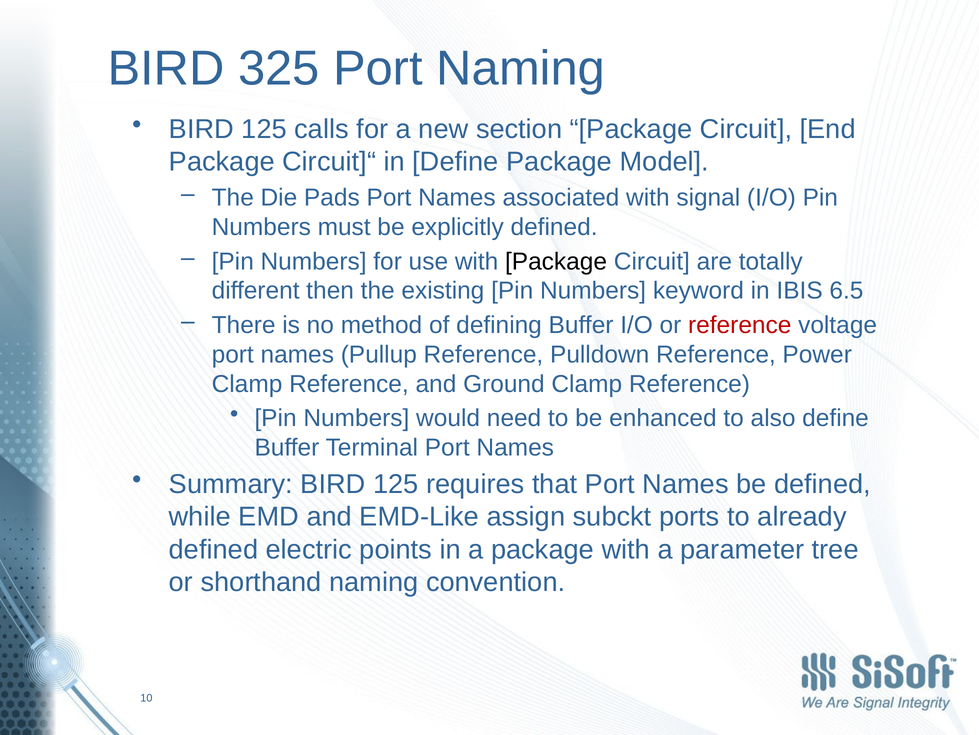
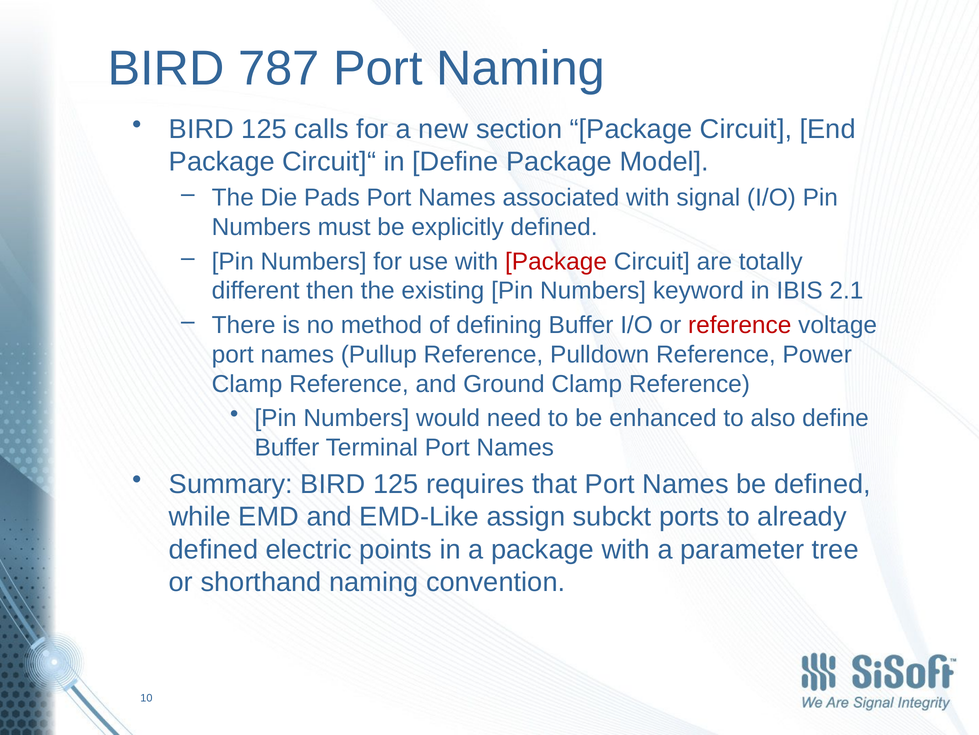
325: 325 -> 787 (279, 69)
Package colour: black -> red (556, 261)
6.5: 6.5 -> 2.1 (846, 291)
